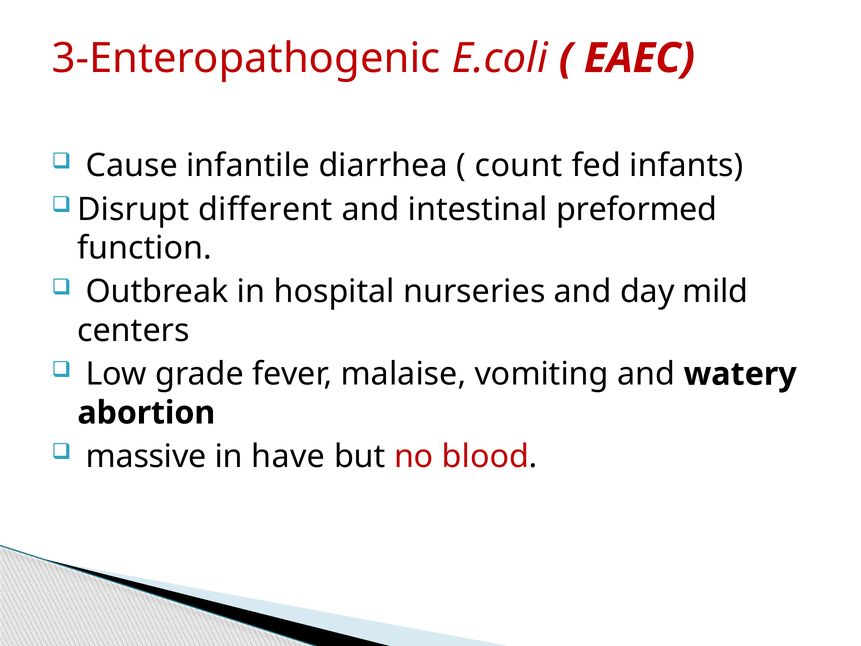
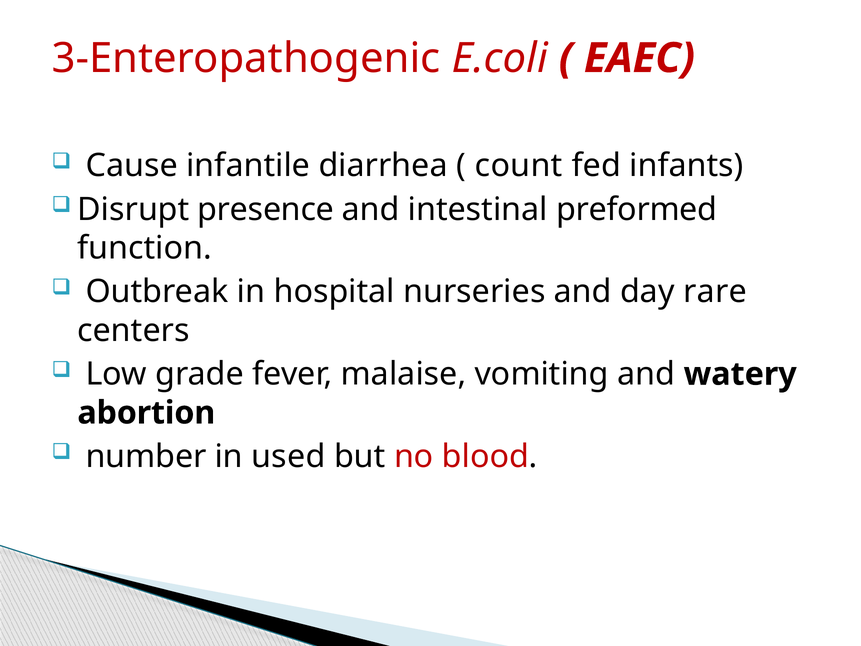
different: different -> presence (266, 209)
mild: mild -> rare (715, 292)
massive: massive -> number (146, 456)
have: have -> used (288, 456)
